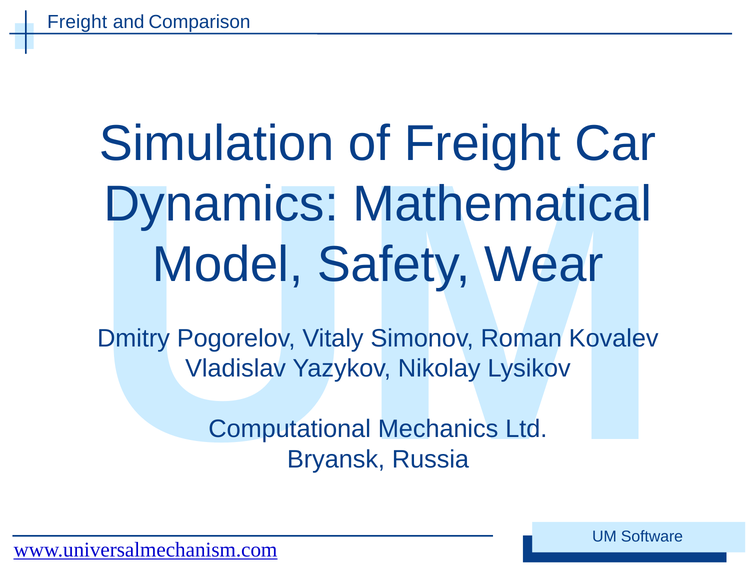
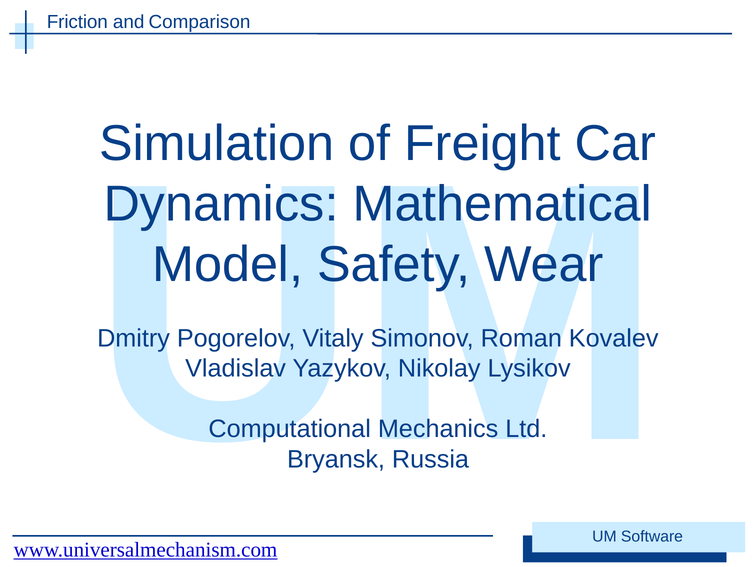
Freight: Freight -> Friction (77, 22)
